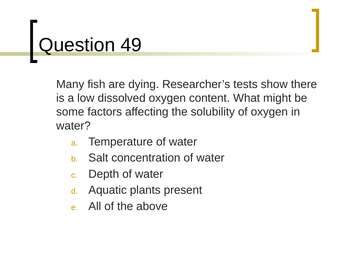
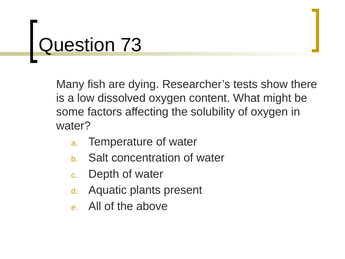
49: 49 -> 73 (131, 45)
